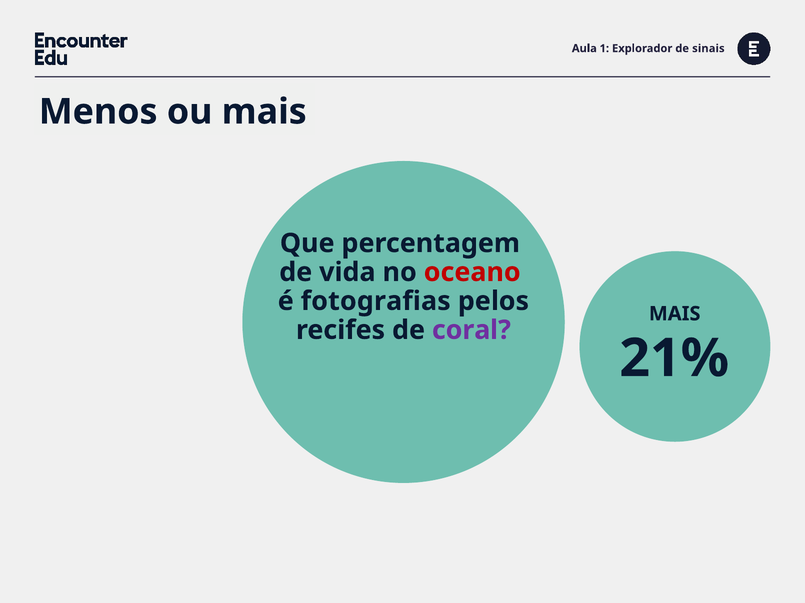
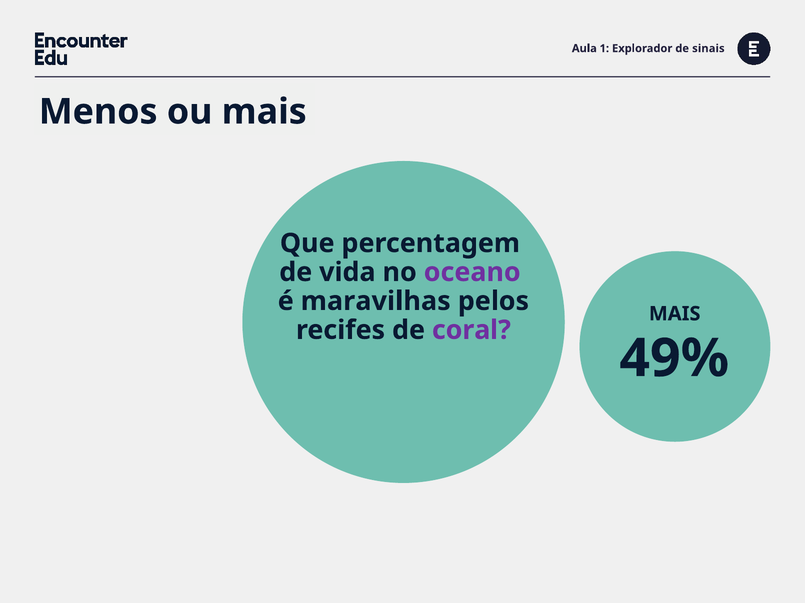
oceano colour: red -> purple (472, 273)
fotografias: fotografias -> maravilhas (376, 301)
21%: 21% -> 49% (674, 359)
